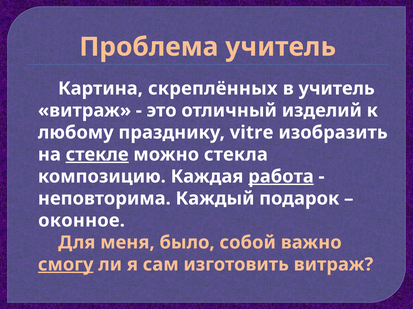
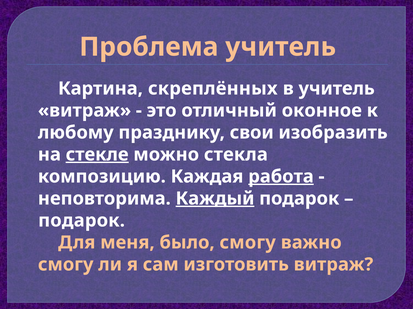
изделий: изделий -> оконное (322, 111)
vitre: vitre -> свои (252, 133)
Каждый underline: none -> present (215, 199)
оконное: оконное -> подарок (82, 221)
было собой: собой -> смогу (248, 243)
смогу underline: present -> none (66, 265)
